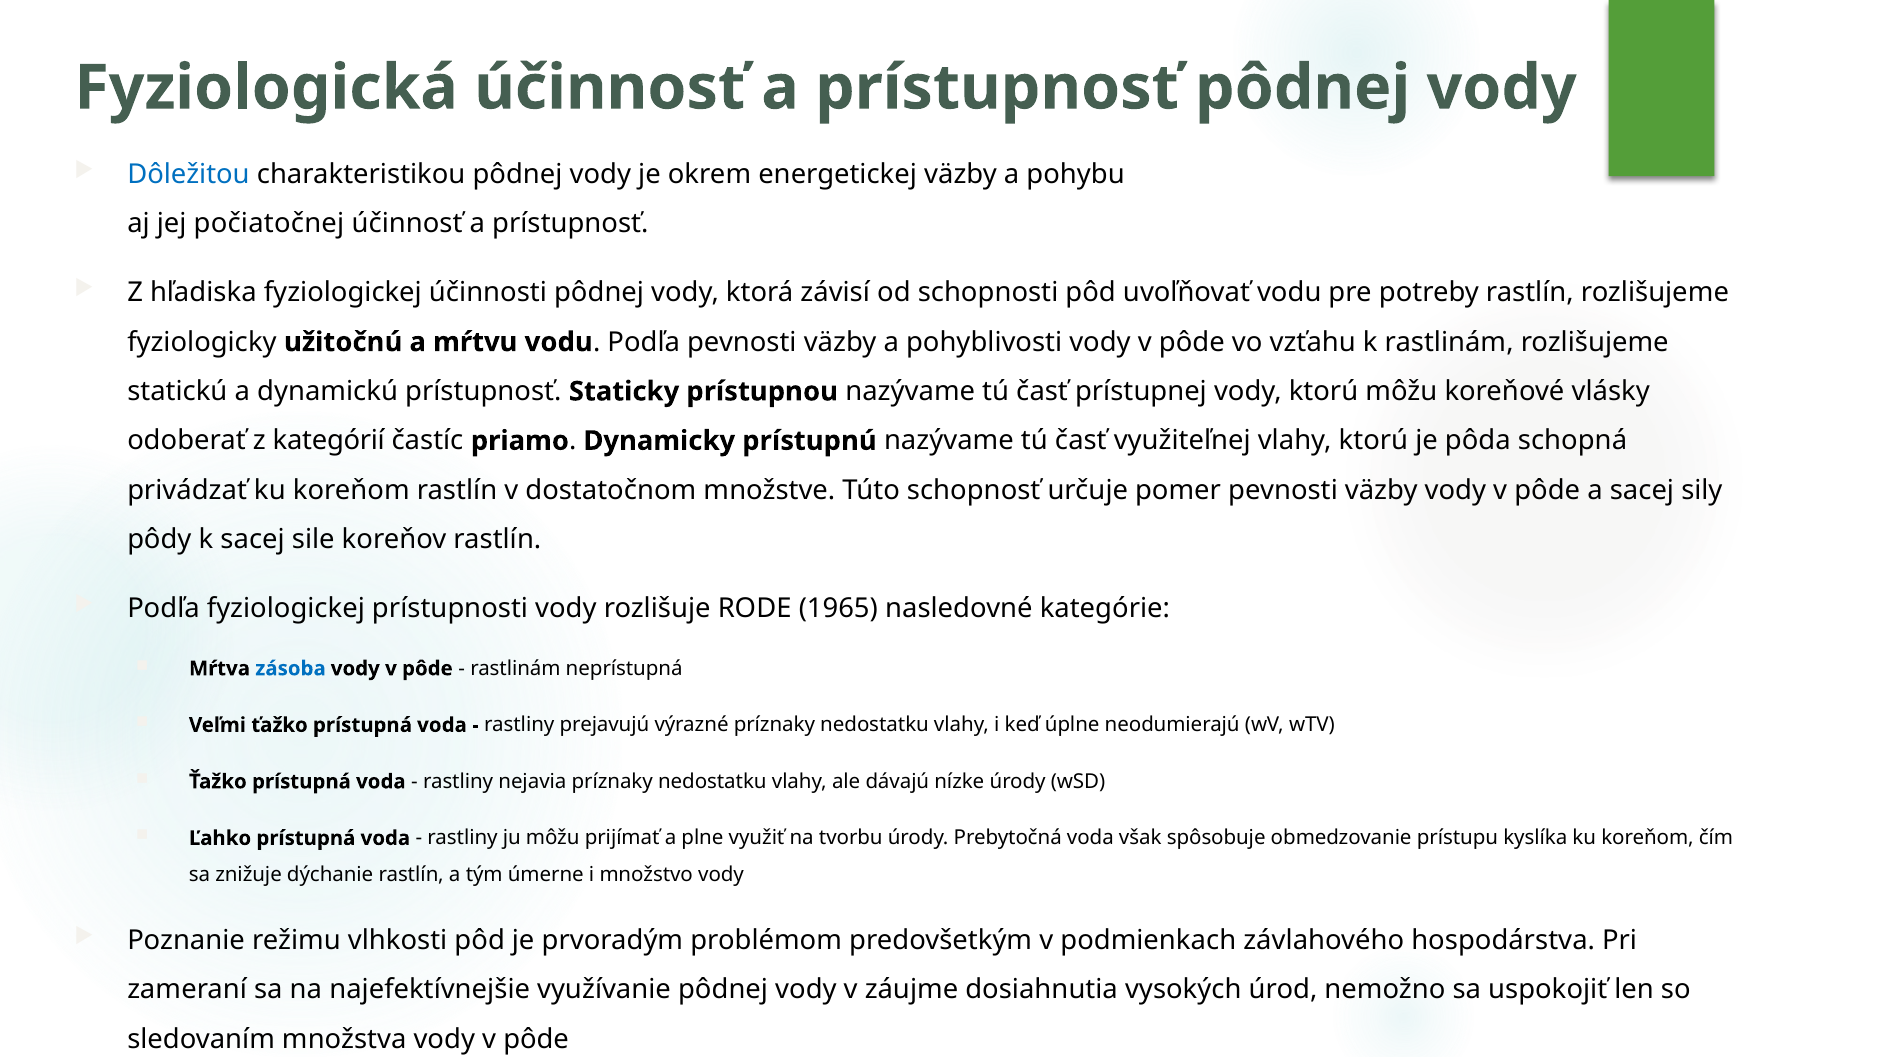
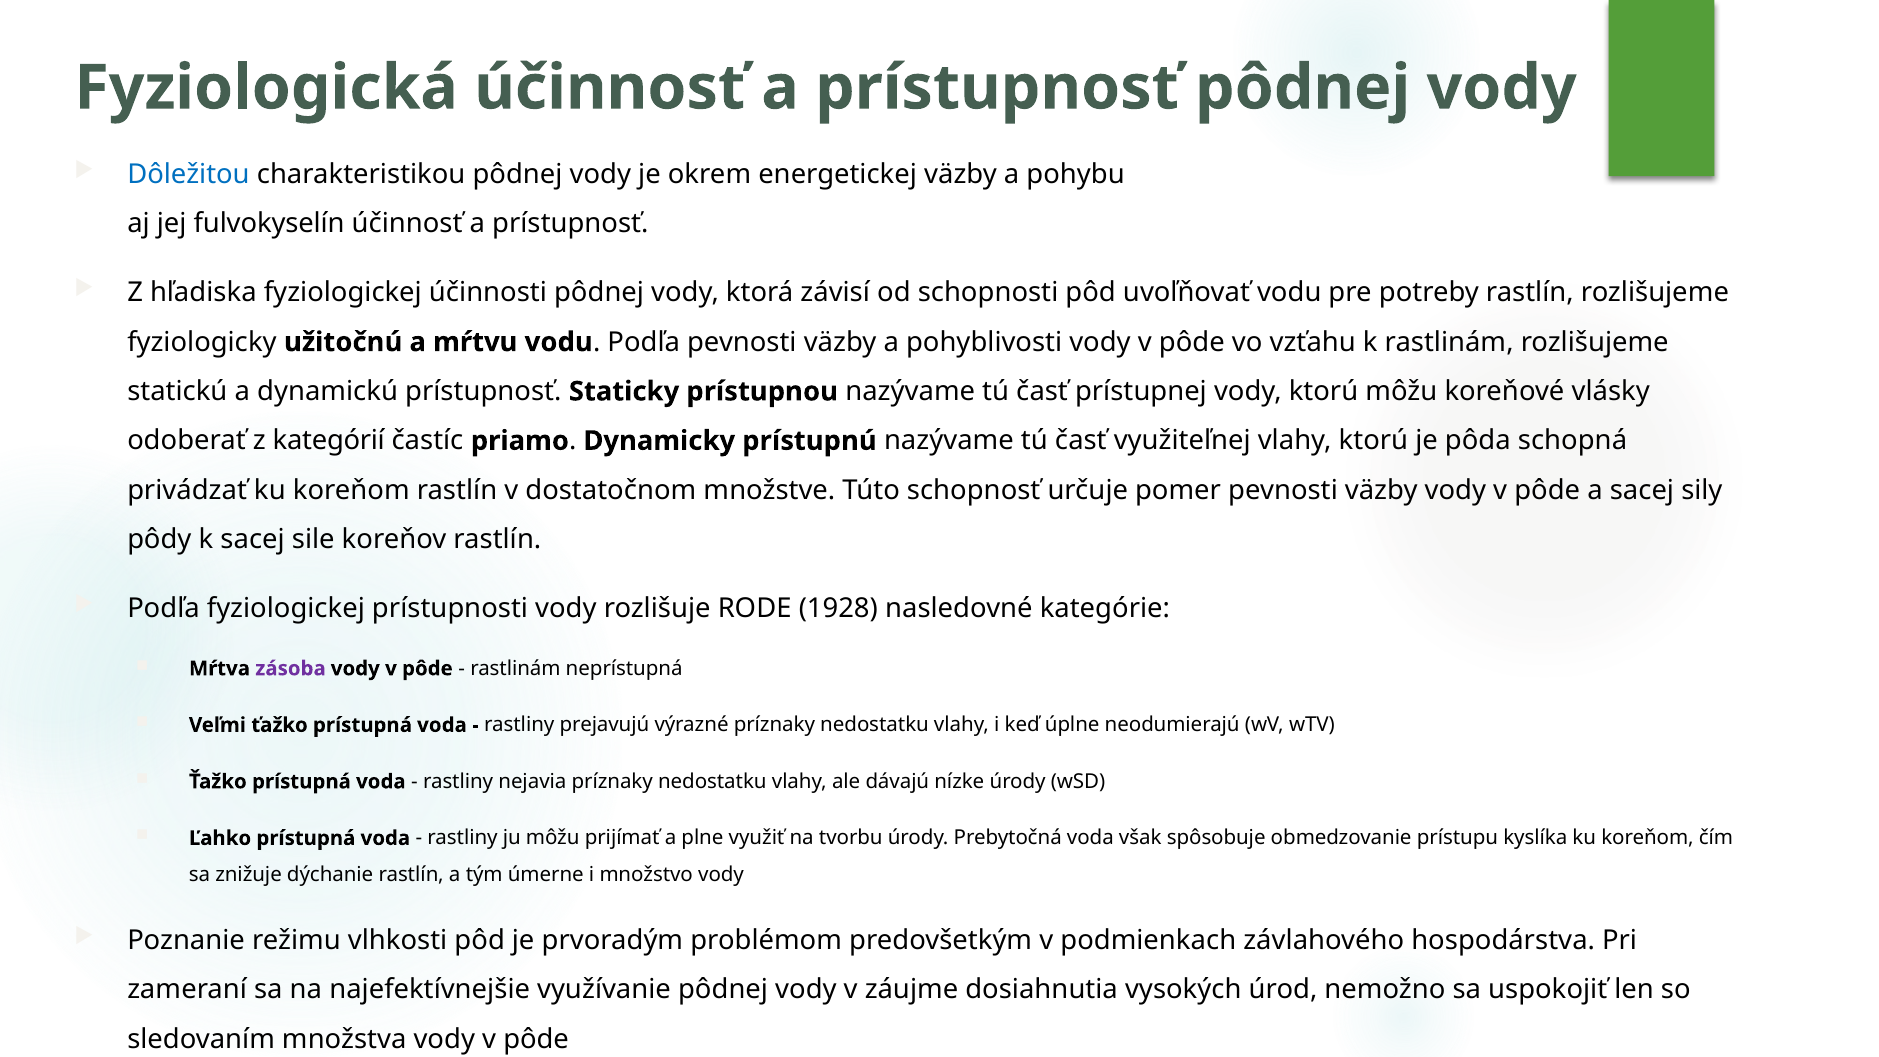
počiatočnej: počiatočnej -> fulvokyselín (269, 224)
1965: 1965 -> 1928 (838, 608)
zásoba colour: blue -> purple (291, 668)
